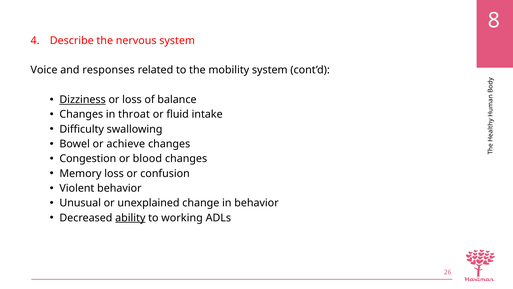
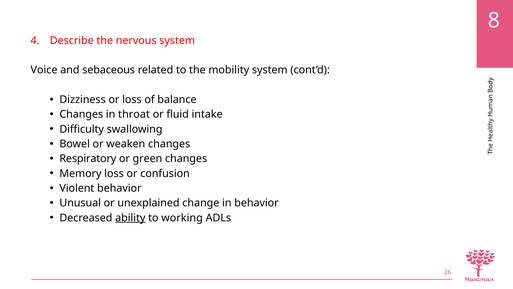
responses: responses -> sebaceous (109, 70)
Dizziness underline: present -> none (83, 99)
achieve: achieve -> weaken (126, 144)
Congestion: Congestion -> Respiratory (88, 158)
blood: blood -> green (147, 158)
